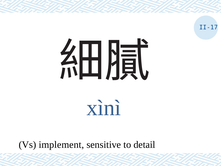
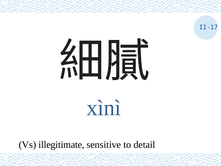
implement: implement -> illegitimate (61, 144)
